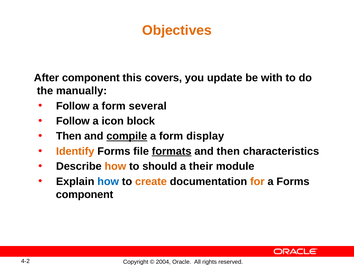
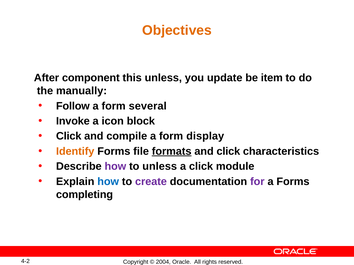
this covers: covers -> unless (163, 78)
with: with -> item (272, 78)
Follow: Follow -> Invoke (73, 121)
Then: Then -> Click (69, 136)
compile underline: present -> none (127, 136)
and then: then -> click (228, 152)
how colour: orange -> purple (115, 167)
to should: should -> unless (160, 167)
a their: their -> click (201, 167)
create colour: orange -> purple (151, 182)
for colour: orange -> purple (257, 182)
component: component -> completing (85, 195)
